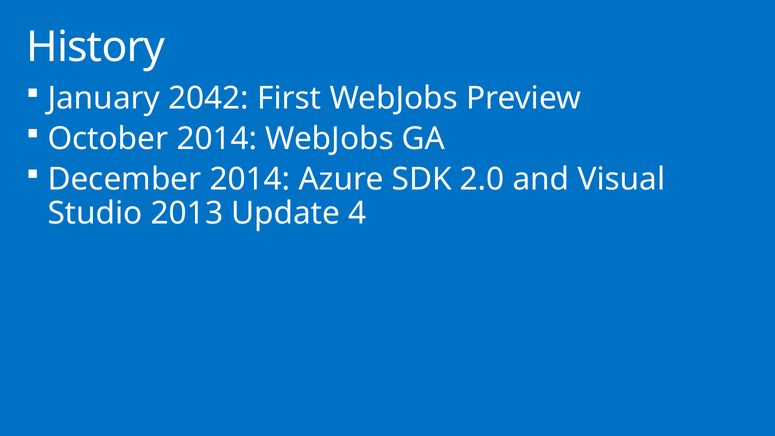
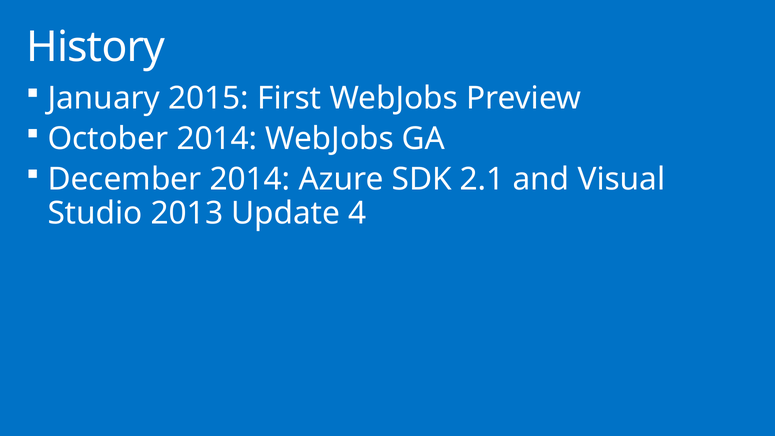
2042: 2042 -> 2015 (209, 98)
2.0: 2.0 -> 2.1 (482, 179)
